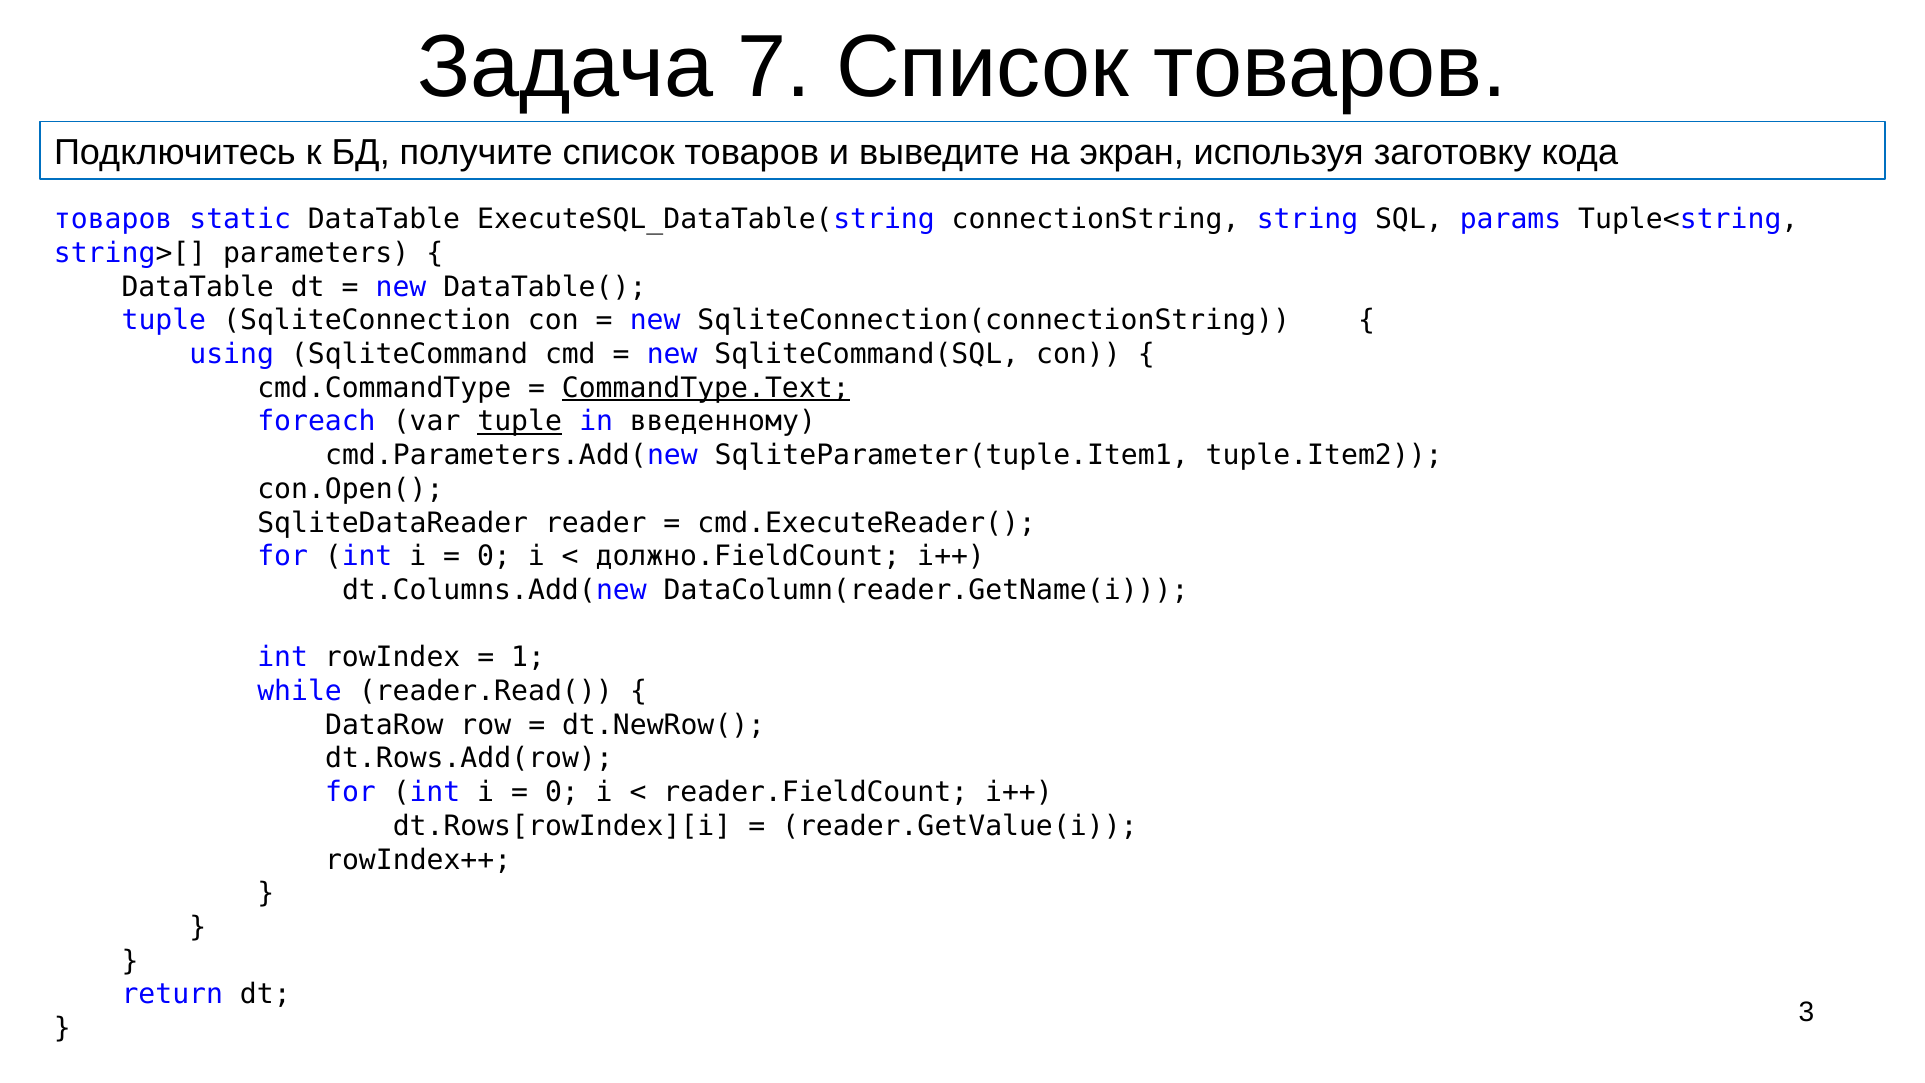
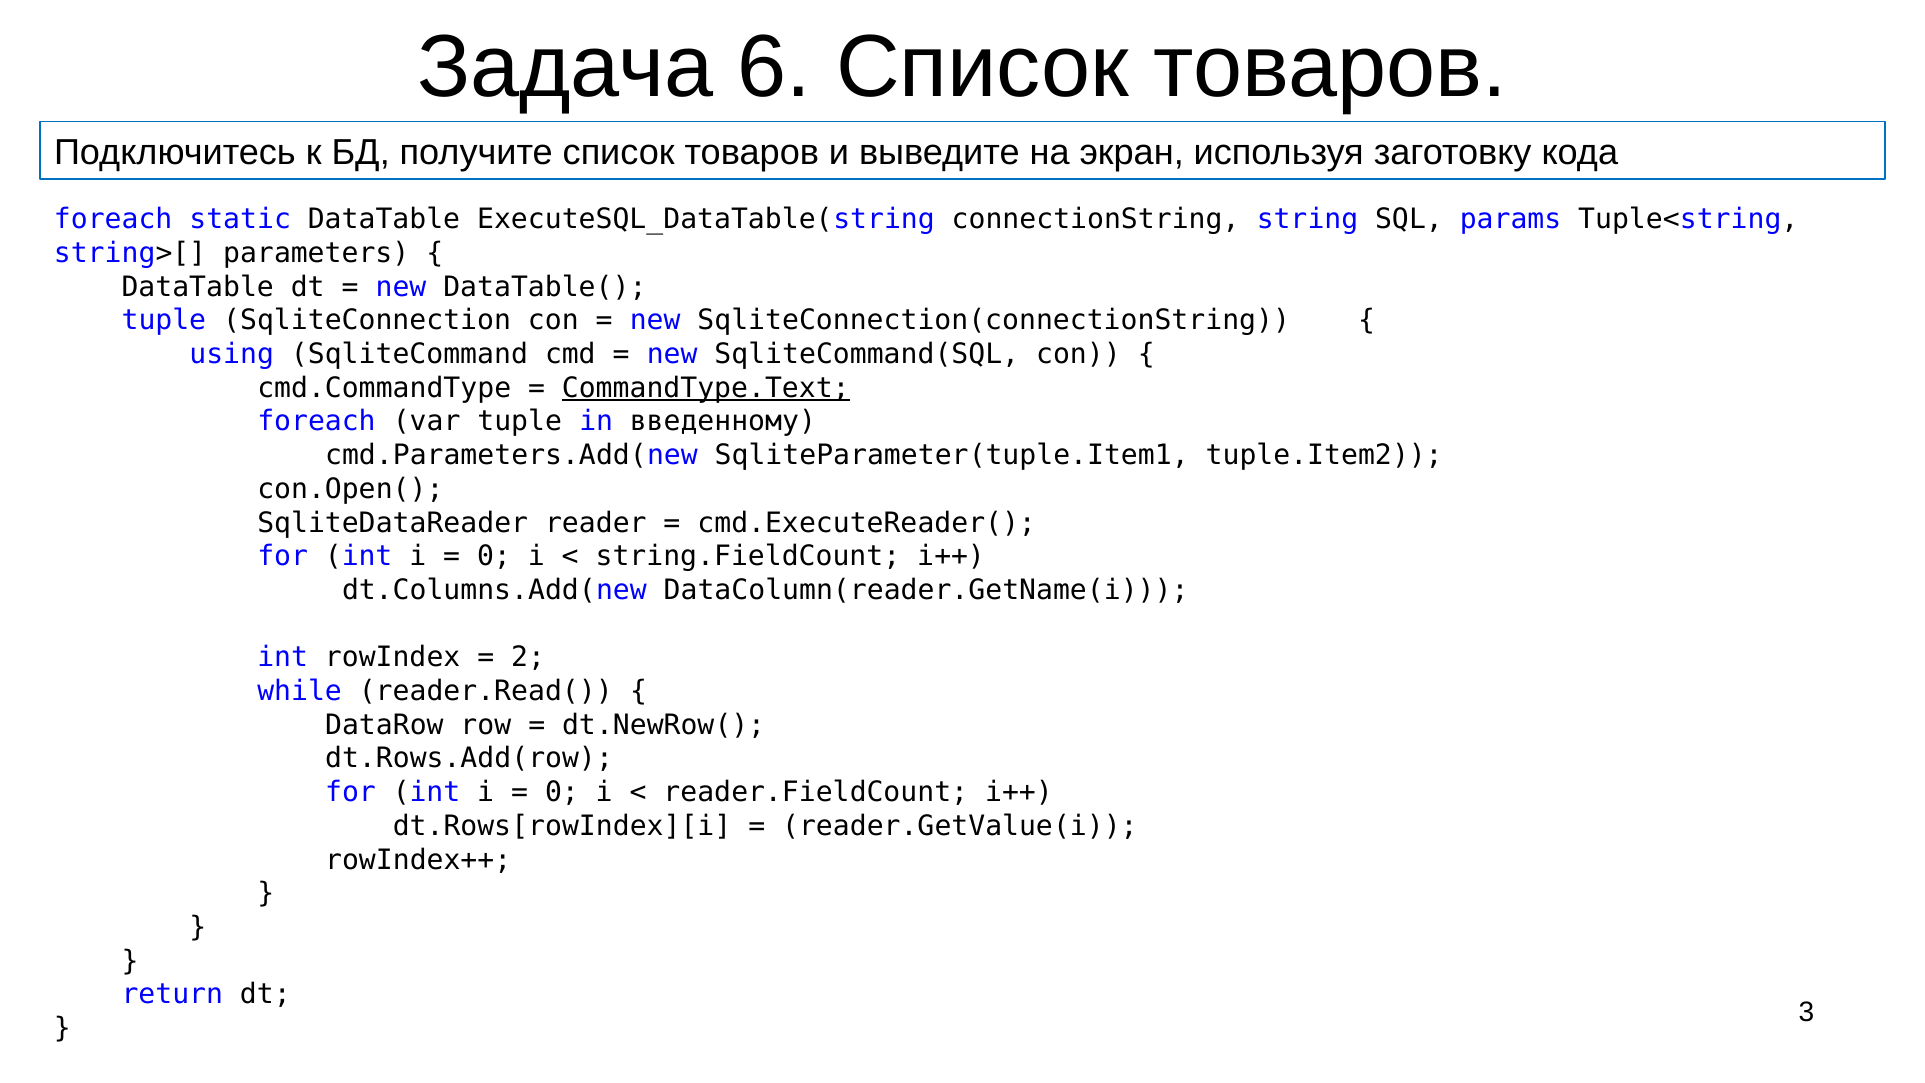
7: 7 -> 6 (775, 67)
товаров: товаров -> foreach (113, 219)
tuple underline: present -> none (520, 422)
должно.FieldCount: должно.FieldCount -> string.FieldCount (748, 556)
1: 1 -> 2 (528, 657)
